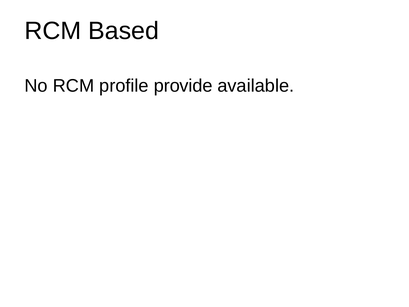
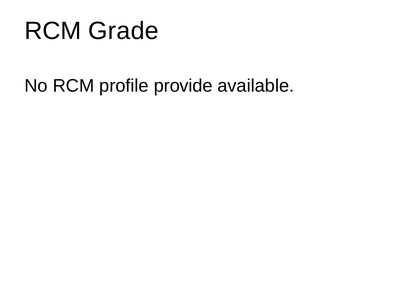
Based: Based -> Grade (124, 31)
